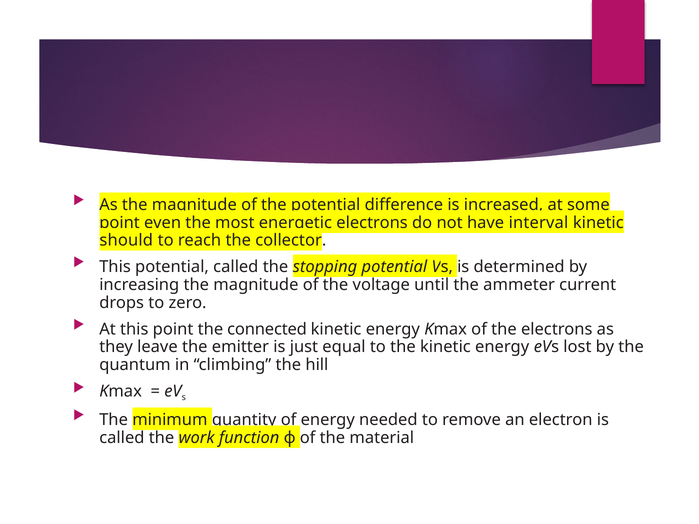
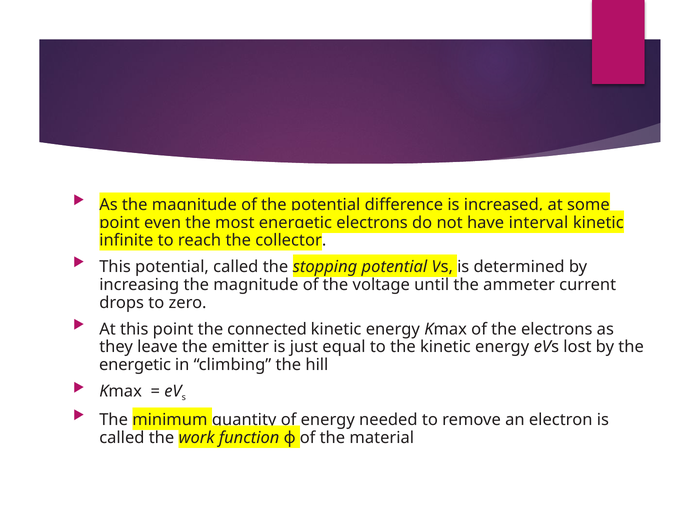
should: should -> infinite (126, 240)
quantum: quantum -> energetic (135, 365)
